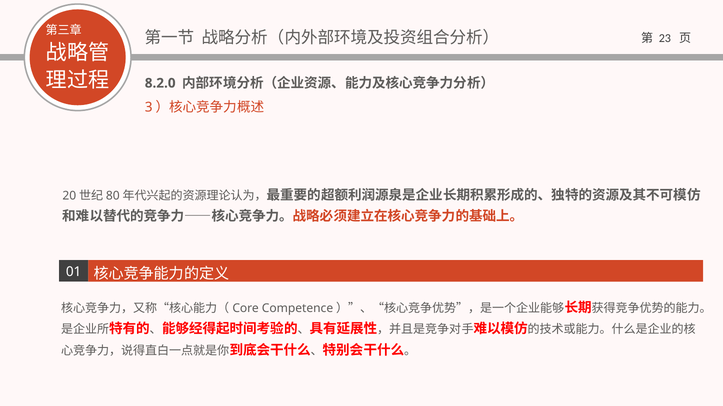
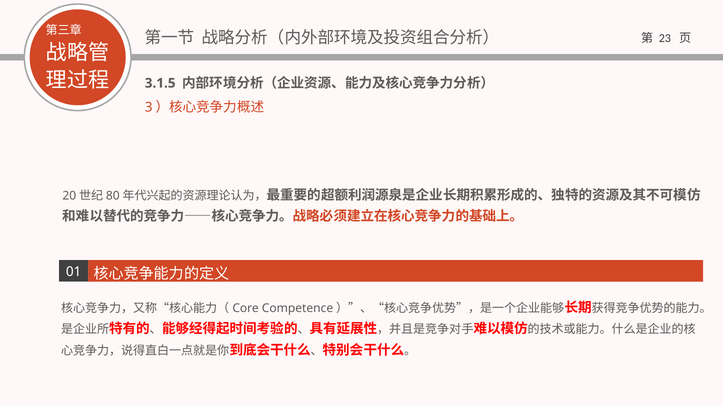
8.2.0: 8.2.0 -> 3.1.5 (160, 83)
